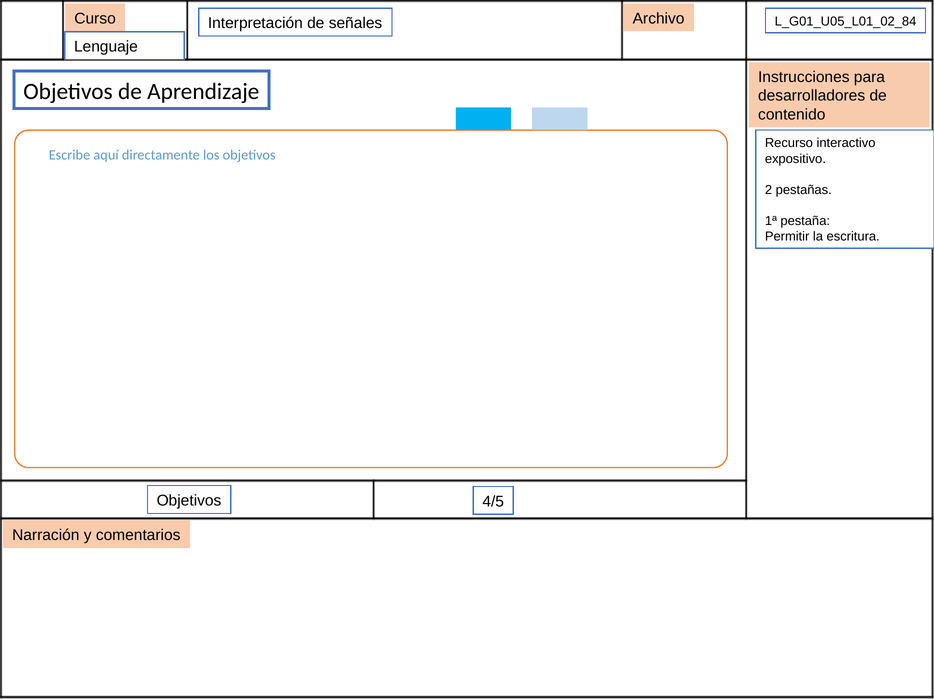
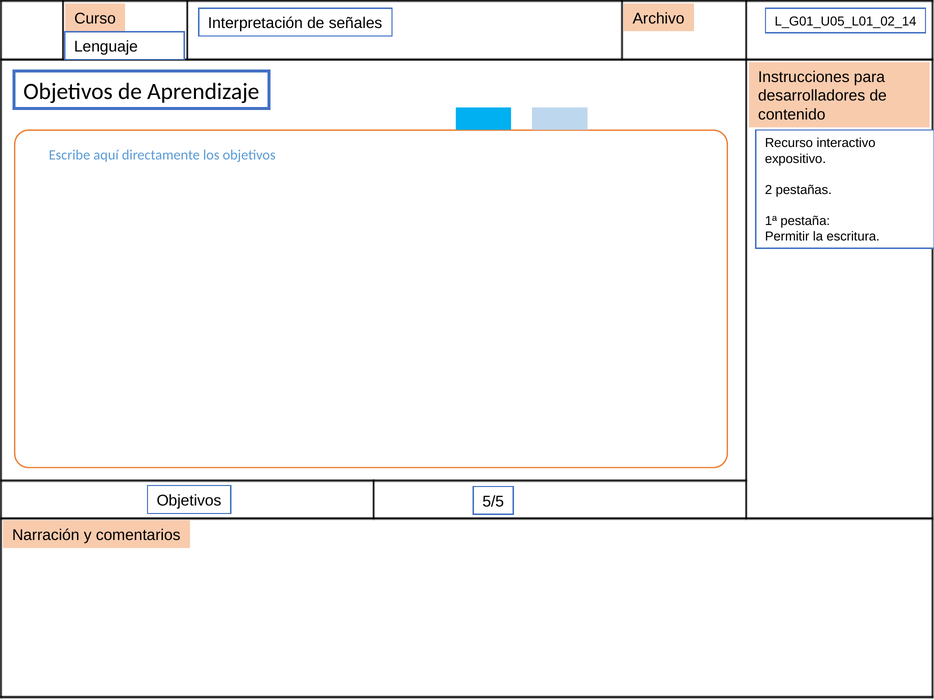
L_G01_U05_L01_02_84: L_G01_U05_L01_02_84 -> L_G01_U05_L01_02_14 (846, 21)
4/5: 4/5 -> 5/5 (493, 502)
